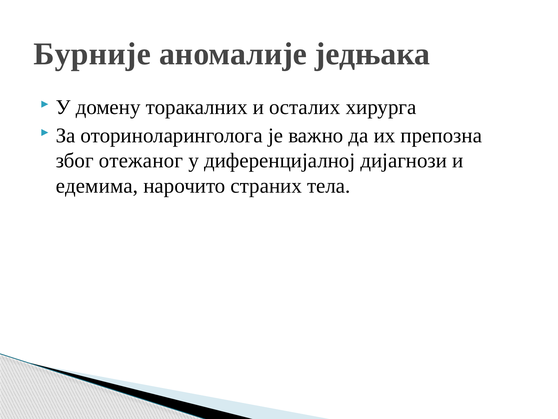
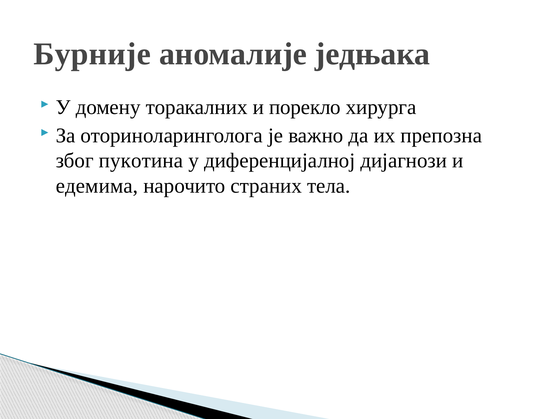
осталих: осталих -> порекло (305, 107)
отежаног: отежаног -> пукотина (141, 161)
